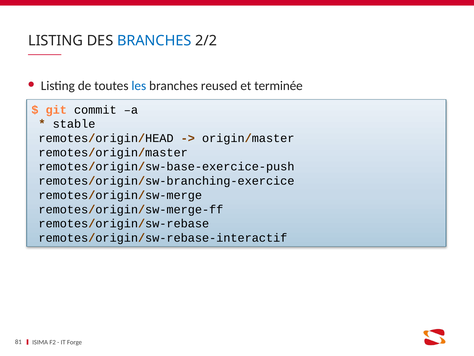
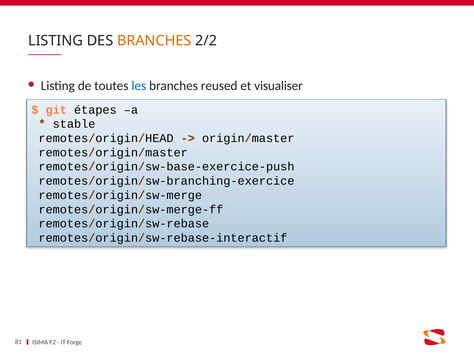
BRANCHES colour: blue -> orange (154, 41)
terminée: terminée -> visualiser (279, 86)
commit: commit -> étapes (95, 110)
